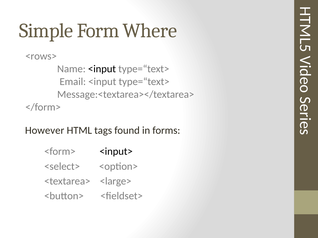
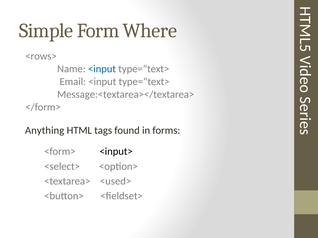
<input colour: black -> blue (102, 69)
However: However -> Anything (45, 131)
<large>: <large> -> <used> (116, 181)
